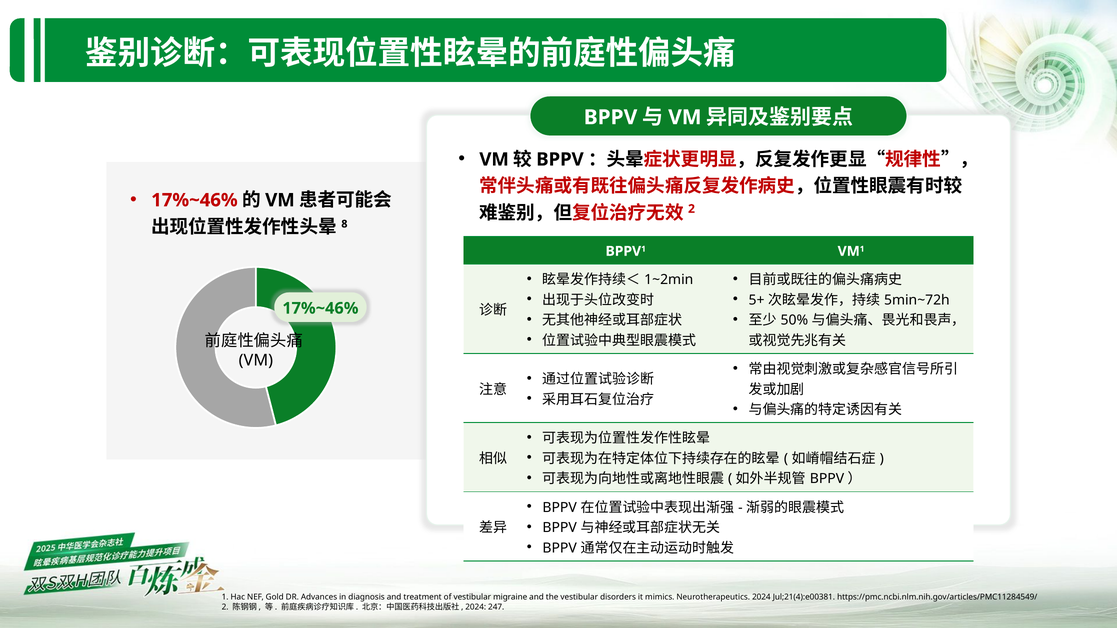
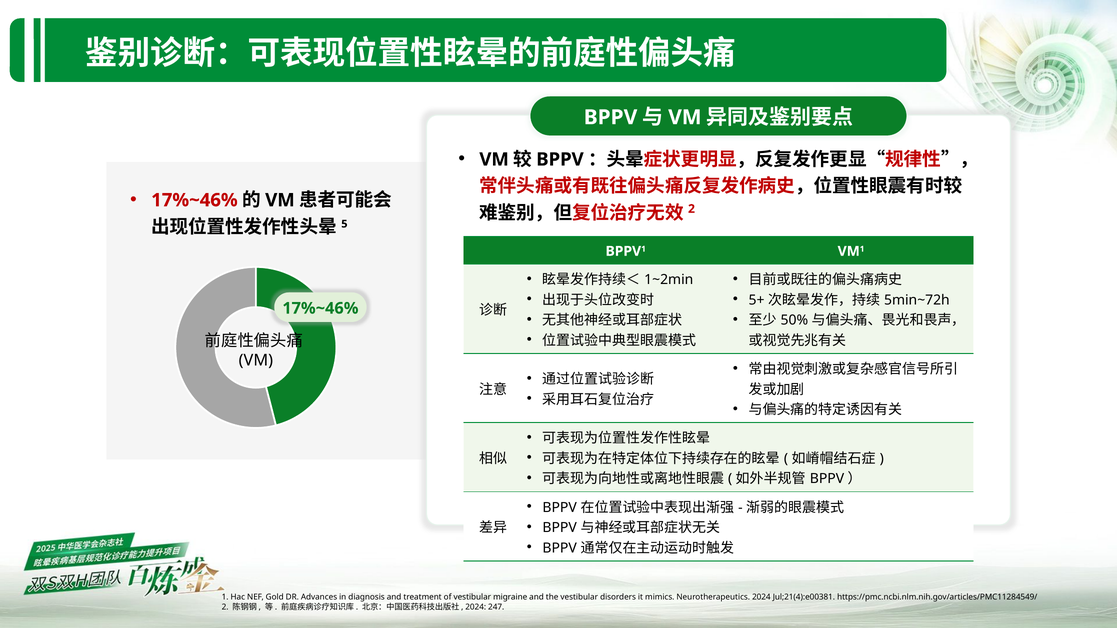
8: 8 -> 5 (344, 224)
